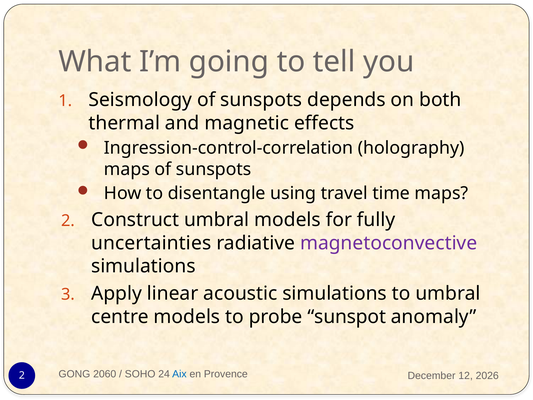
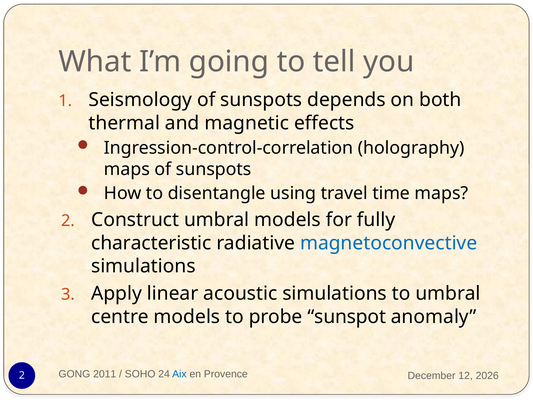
uncertainties: uncertainties -> characteristic (151, 243)
magnetoconvective colour: purple -> blue (389, 243)
2060: 2060 -> 2011 (105, 374)
